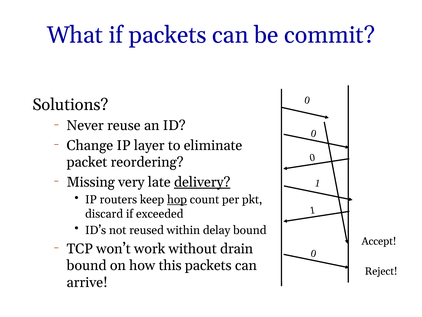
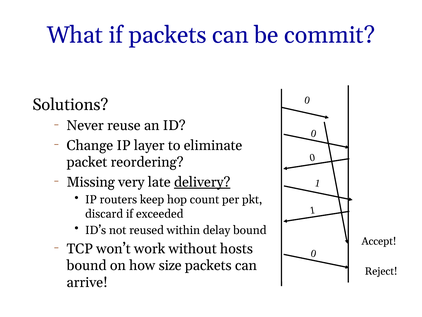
hop underline: present -> none (177, 199)
drain: drain -> hosts (236, 248)
this: this -> size (170, 265)
